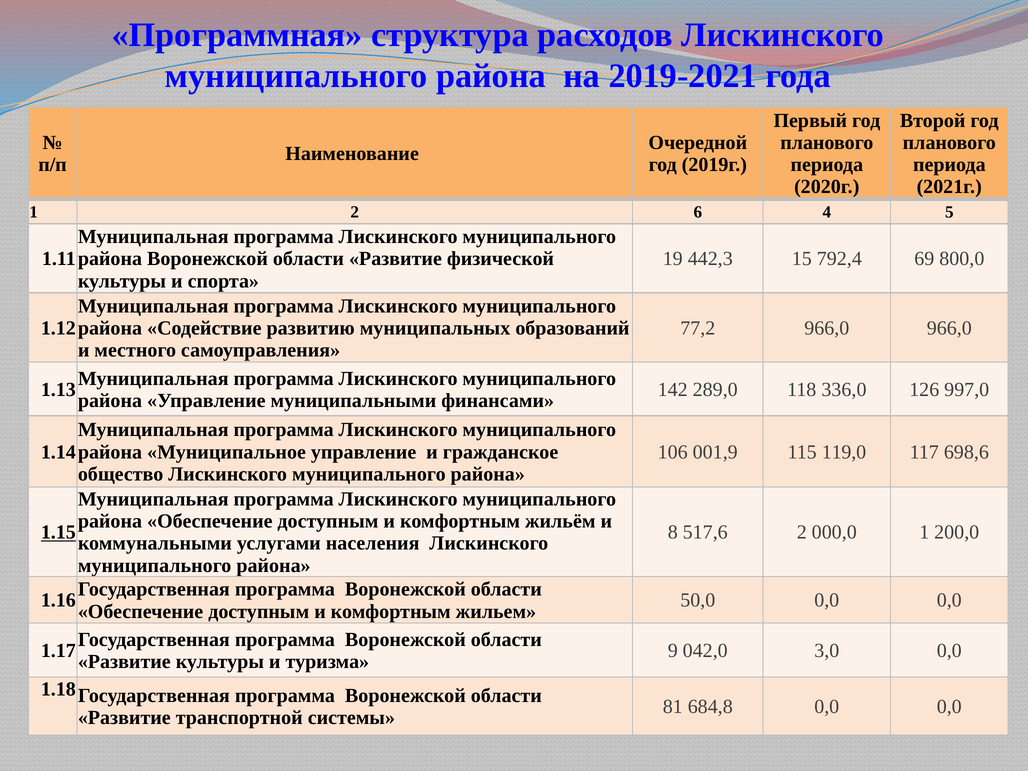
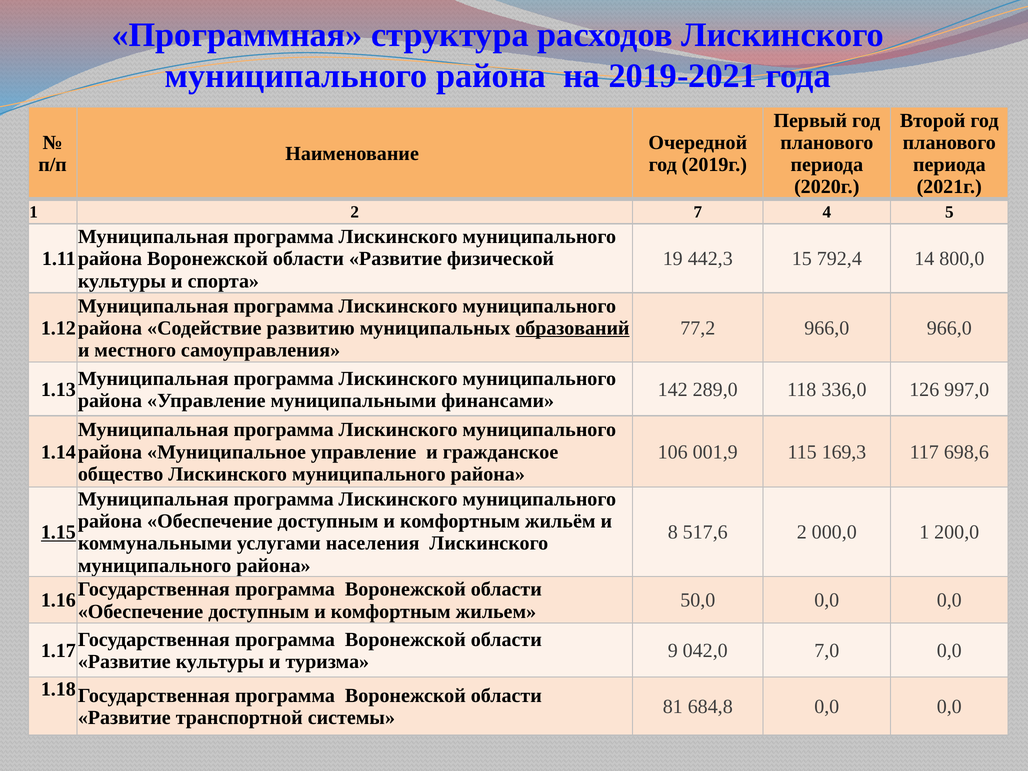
6: 6 -> 7 (698, 212)
69: 69 -> 14 (924, 259)
образований underline: none -> present (572, 328)
119,0: 119,0 -> 169,3 (844, 452)
3,0: 3,0 -> 7,0 (827, 651)
